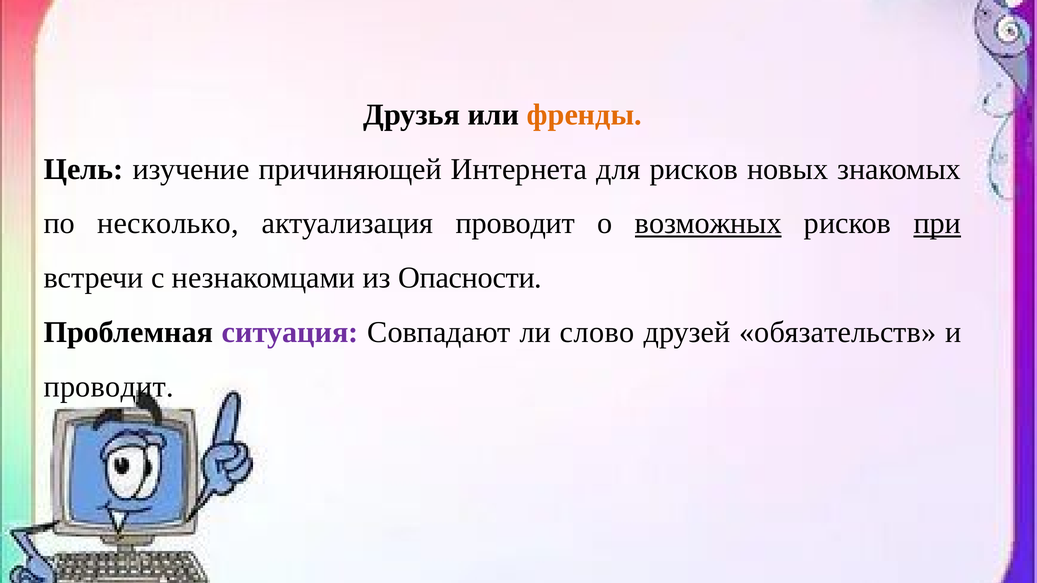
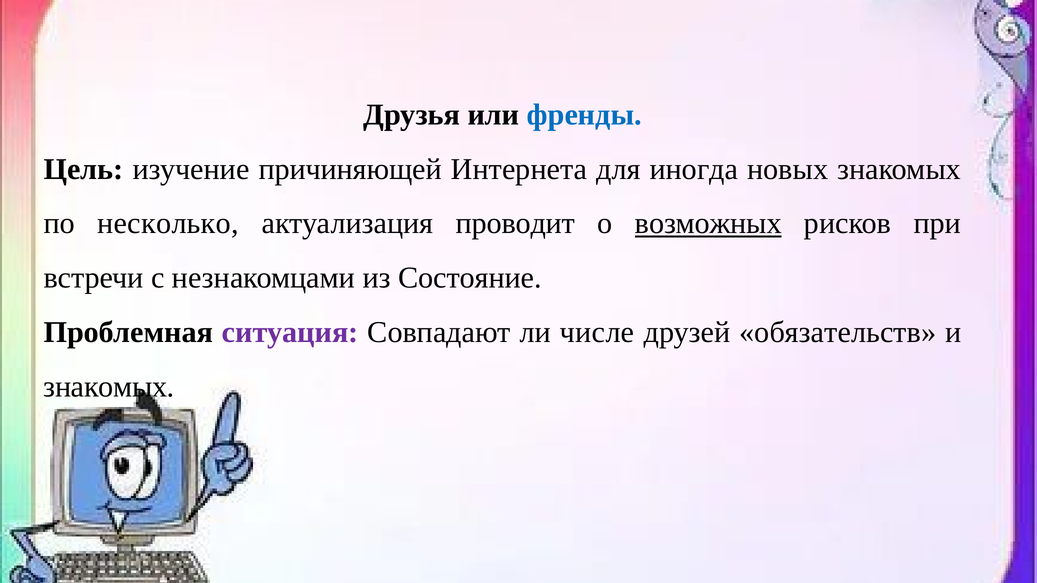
френды colour: orange -> blue (584, 115)
для рисков: рисков -> иногда (694, 169)
при underline: present -> none (937, 224)
Опасности: Опасности -> Состояние (470, 278)
слово: слово -> числе (597, 333)
проводит: проводит -> знакомых (109, 387)
